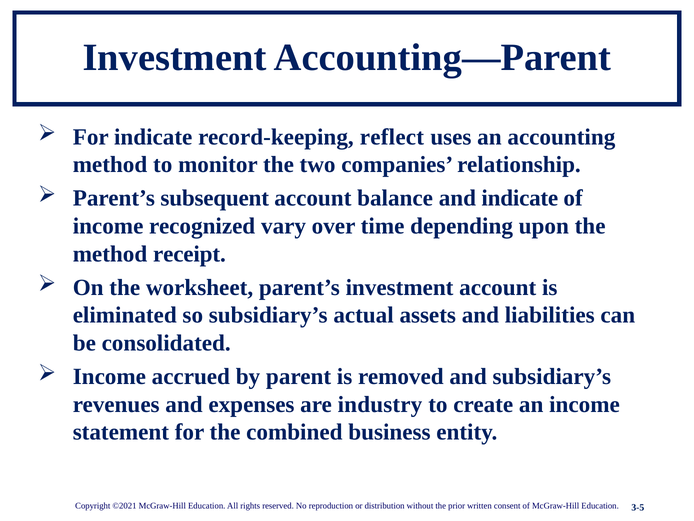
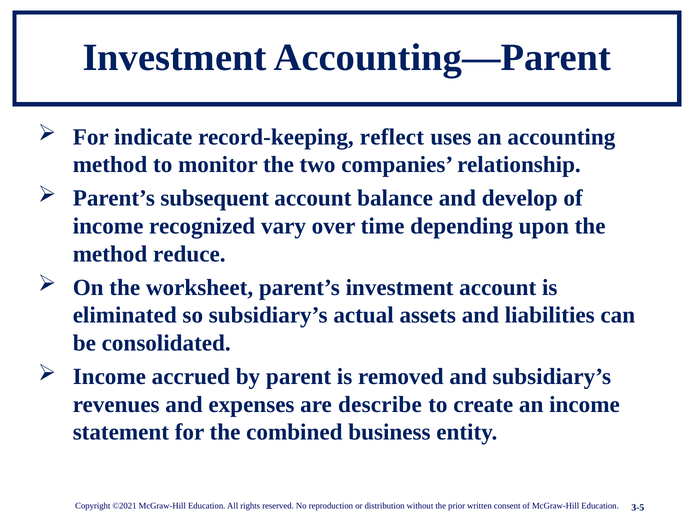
and indicate: indicate -> develop (520, 198)
receipt: receipt -> reduce (189, 254)
industry: industry -> describe (380, 404)
